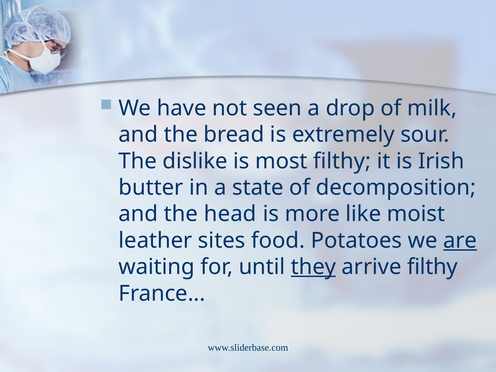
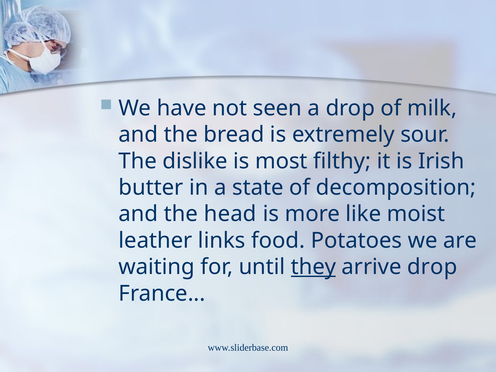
sites: sites -> links (222, 240)
are underline: present -> none (460, 240)
arrive filthy: filthy -> drop (432, 267)
